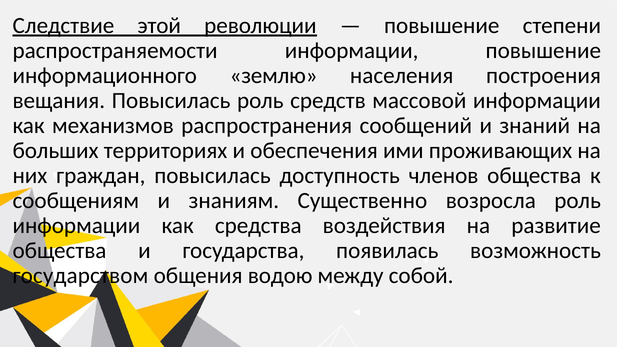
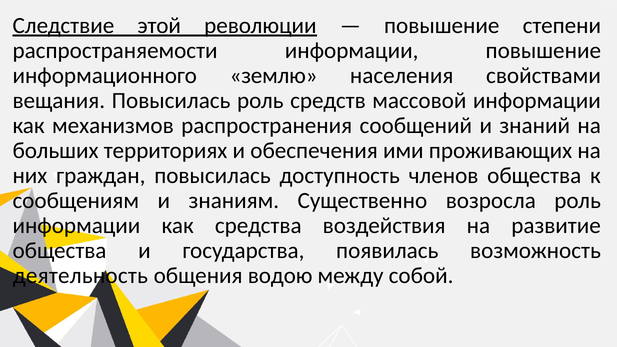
построения: построения -> свойствами (543, 76)
государством: государством -> деятельность (80, 275)
